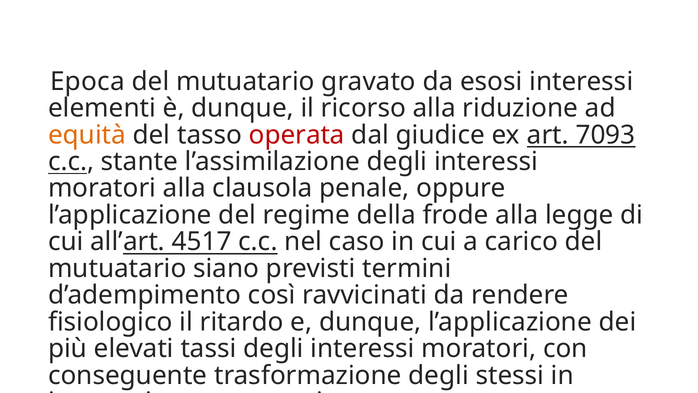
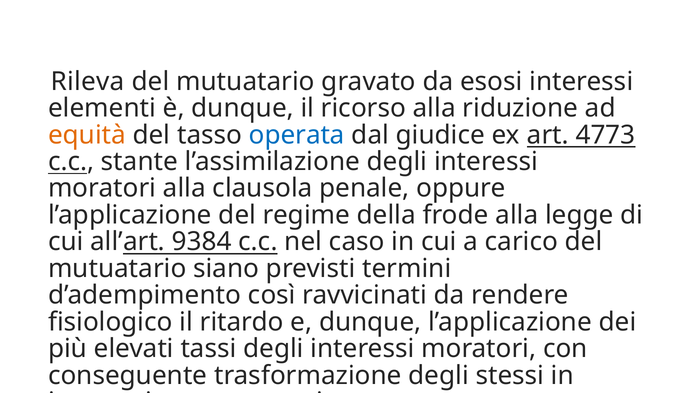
Epoca: Epoca -> Rileva (87, 81)
operata colour: red -> blue (297, 135)
7093: 7093 -> 4773 (605, 135)
4517: 4517 -> 9384 (202, 242)
